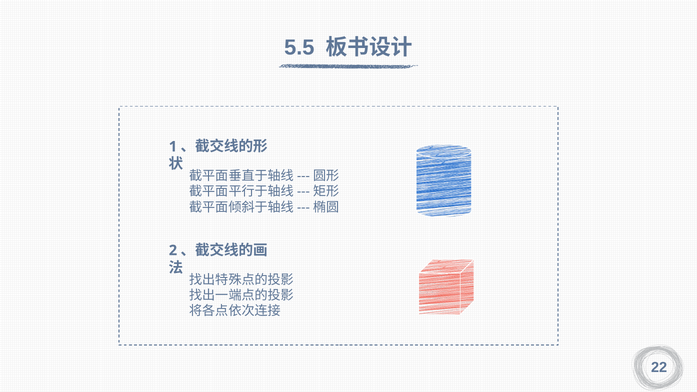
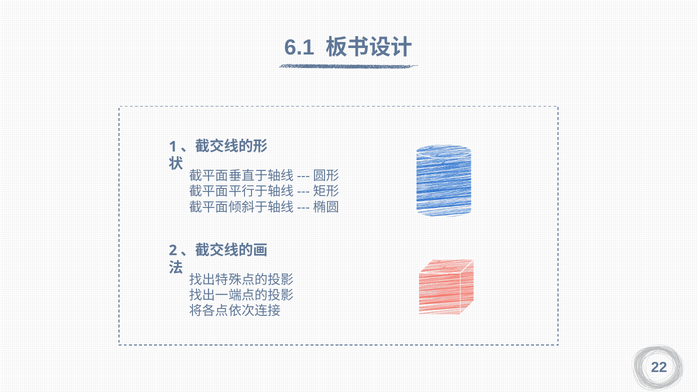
5.5: 5.5 -> 6.1 (299, 48)
